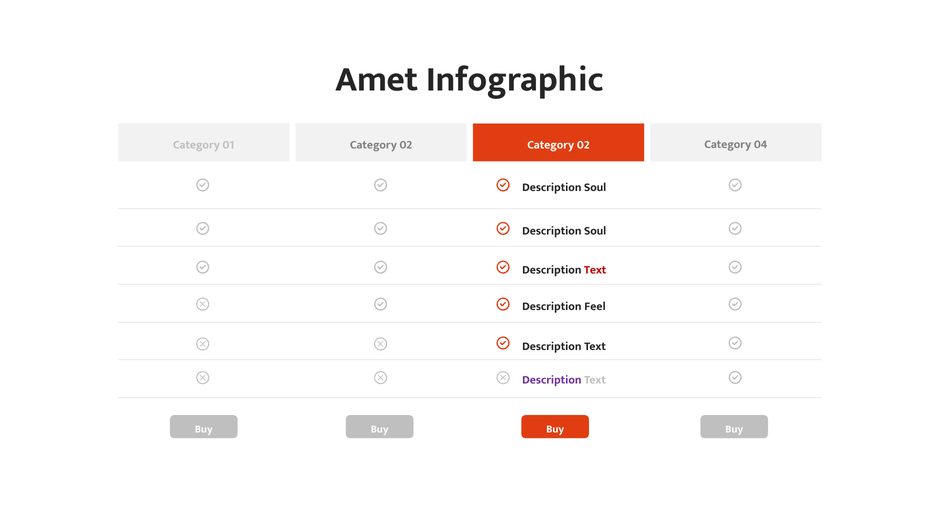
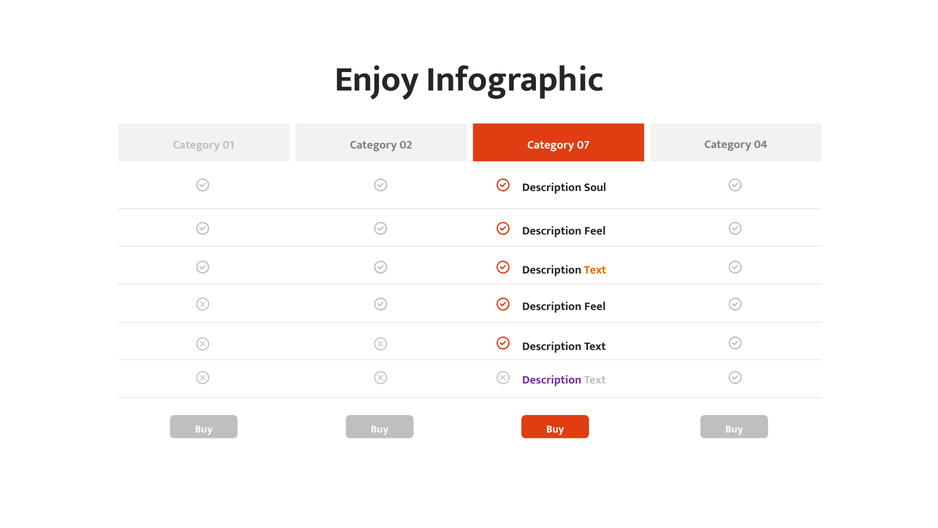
Amet: Amet -> Enjoy (377, 79)
02 Category 02: 02 -> 07 (583, 145)
Soul: Soul -> Feel (595, 231)
Text colour: red -> orange (595, 270)
